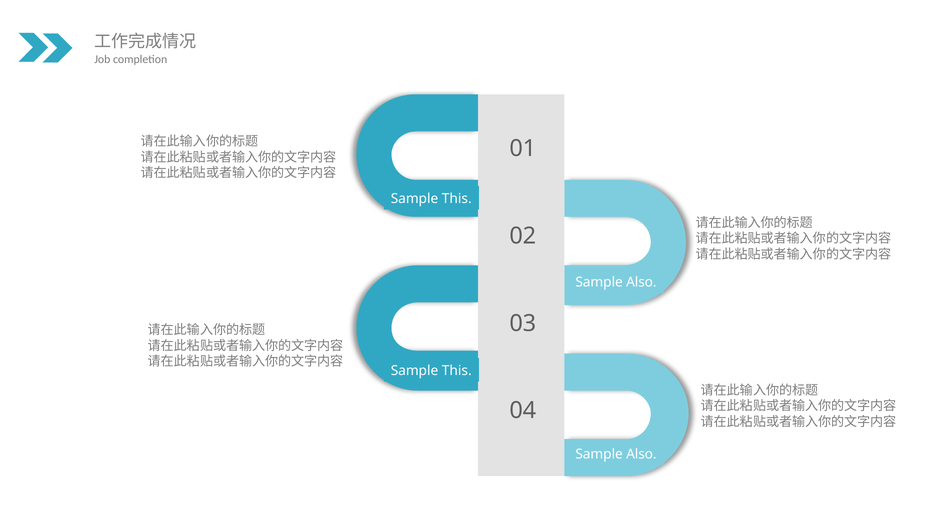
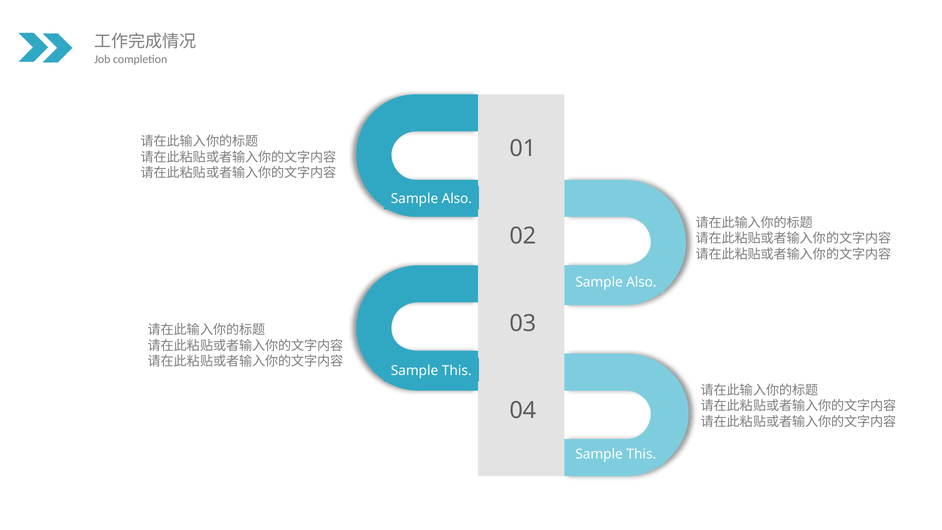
This: This -> Also (457, 199)
Also: Also -> This (641, 454)
